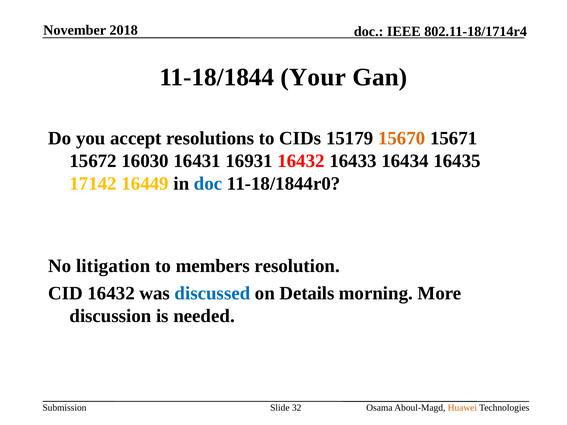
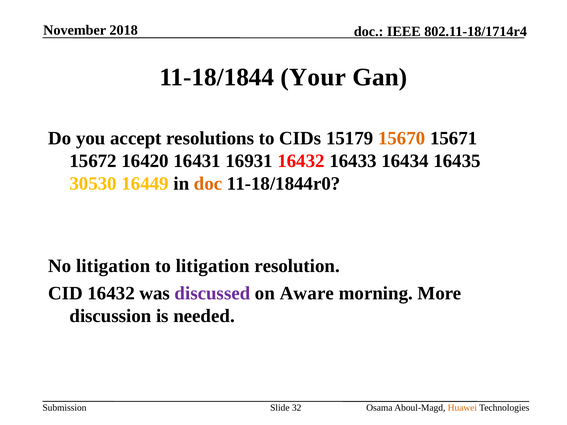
16030: 16030 -> 16420 (145, 161)
17142: 17142 -> 30530 (93, 184)
doc colour: blue -> orange (208, 184)
to members: members -> litigation (213, 266)
discussed colour: blue -> purple (212, 293)
Details: Details -> Aware (307, 293)
